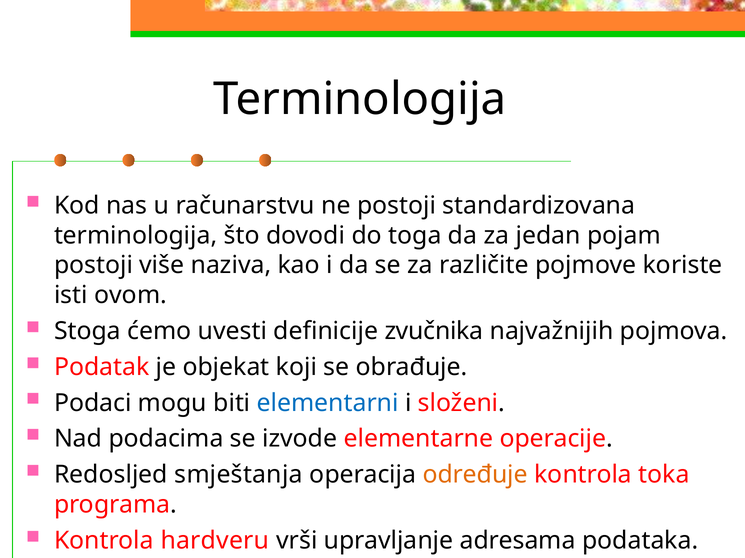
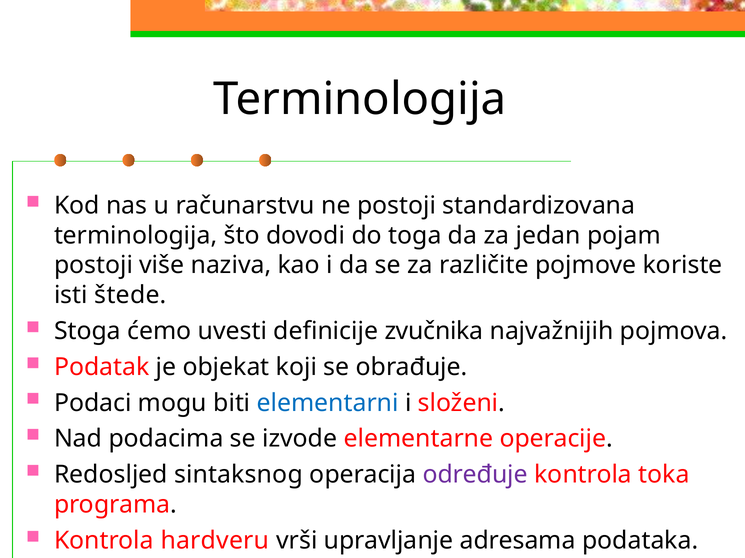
ovom: ovom -> štede (130, 295)
smještanja: smještanja -> sintaksnog (239, 475)
određuje colour: orange -> purple (475, 475)
